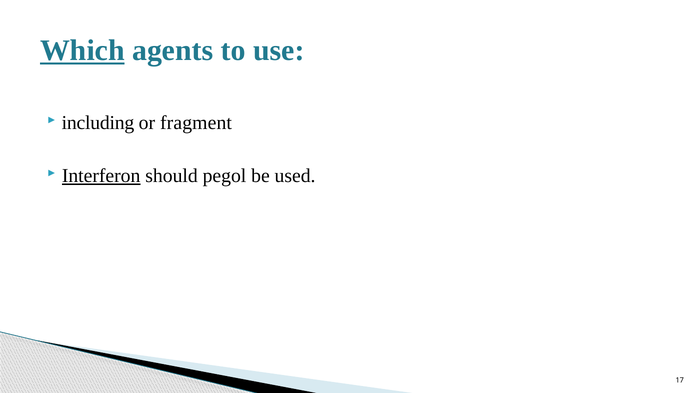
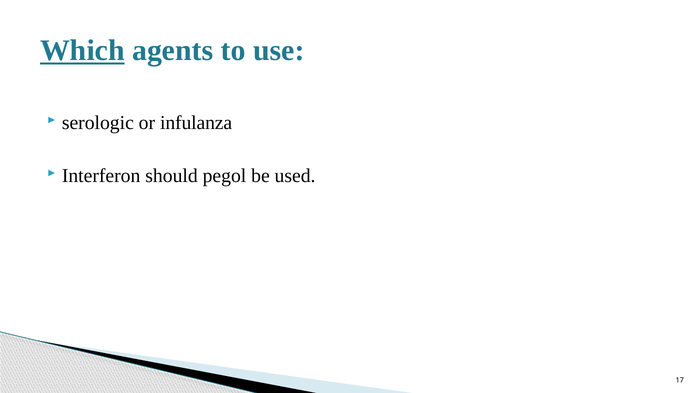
including: including -> serologic (98, 123)
fragment: fragment -> infulanza (196, 123)
Interferon underline: present -> none (101, 176)
